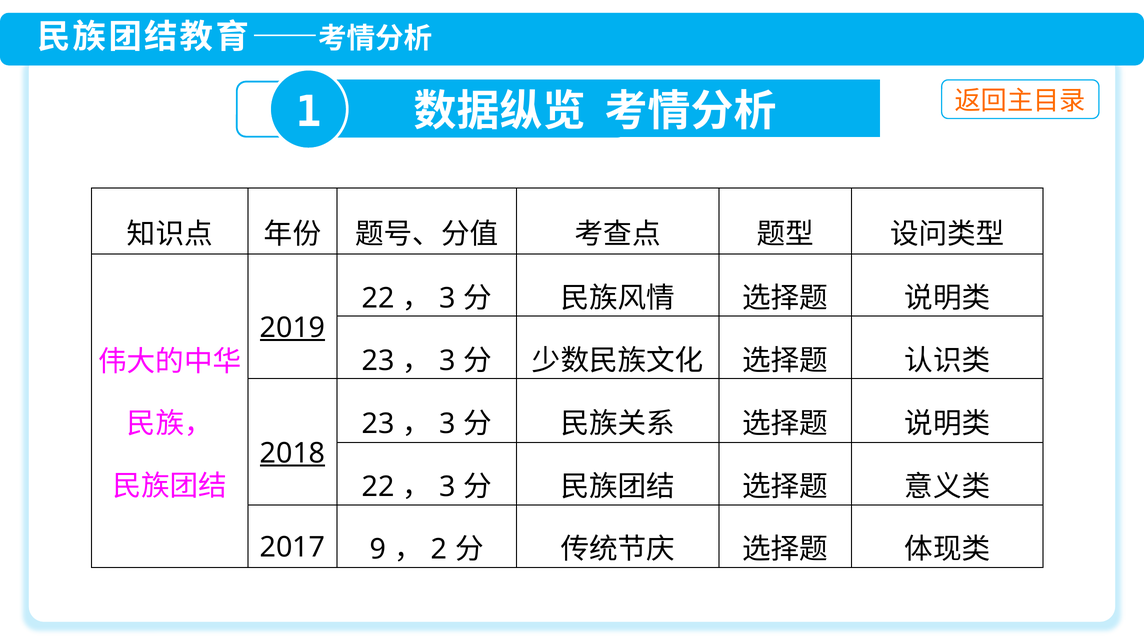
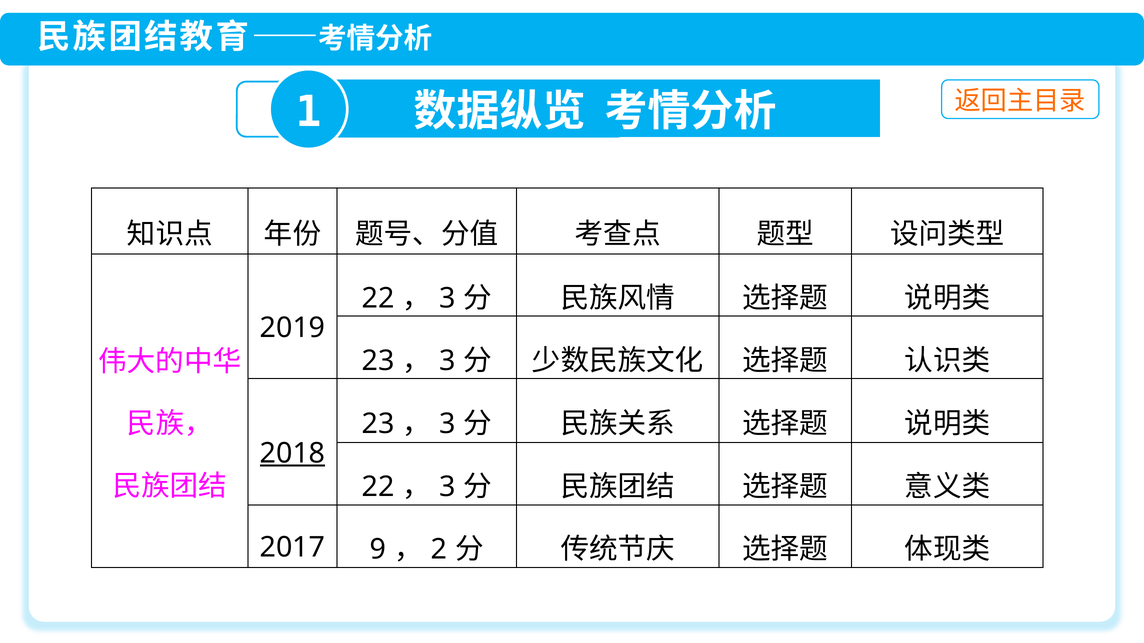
2019 underline: present -> none (293, 328)
